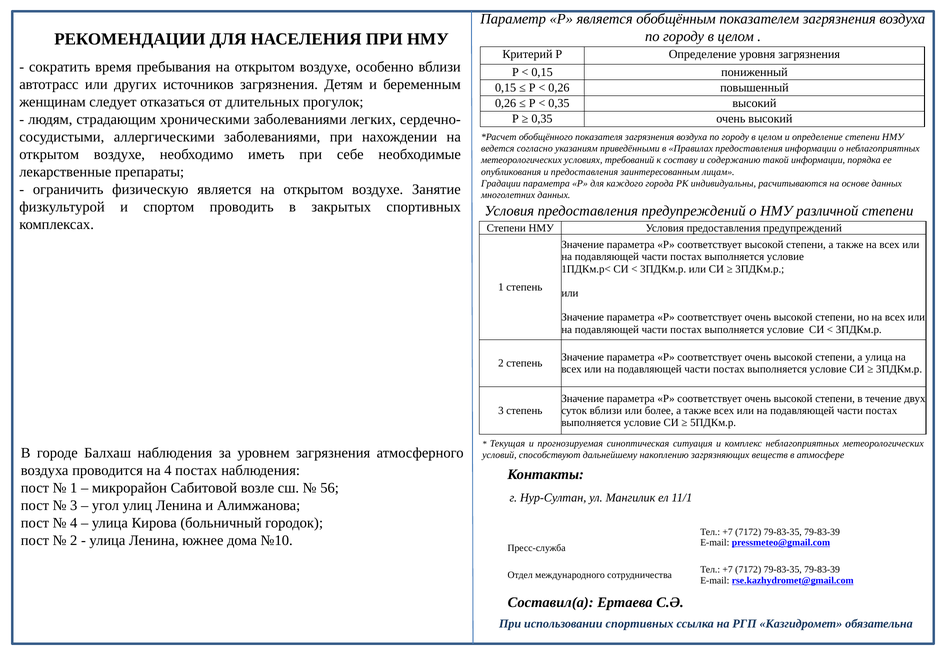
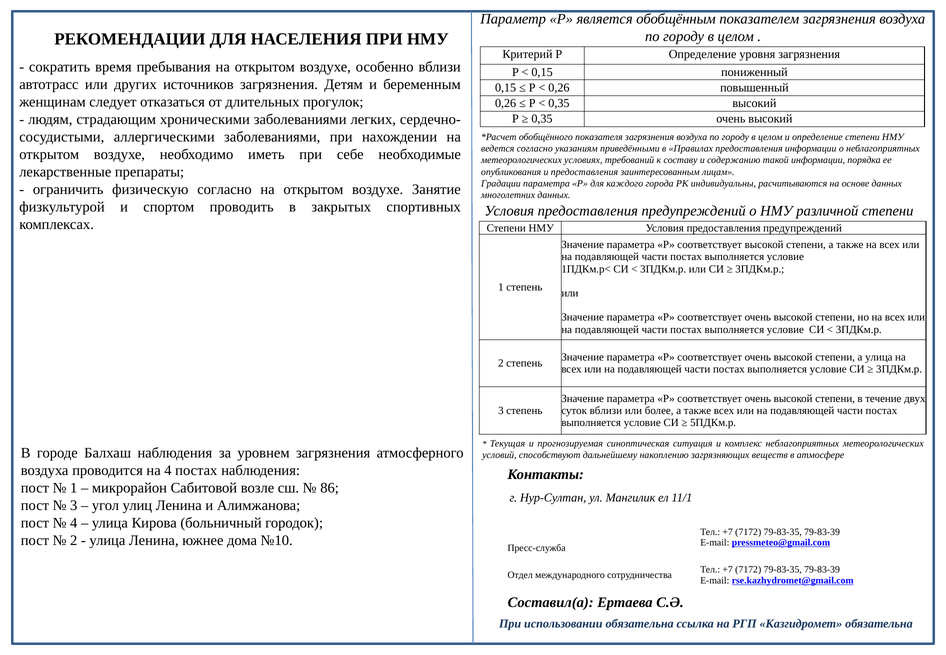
физическую является: является -> согласно (224, 189)
56: 56 -> 86 (330, 488)
использовании спортивных: спортивных -> обязательна (640, 624)
